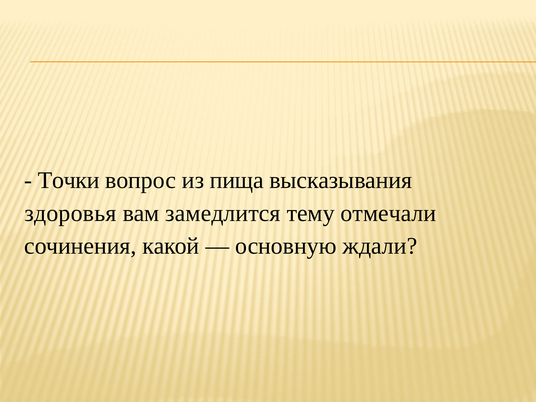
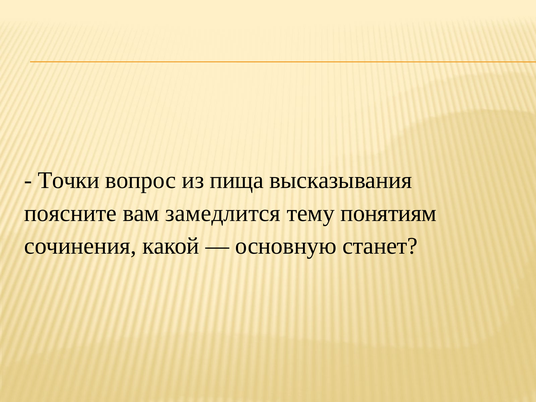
здоровья: здоровья -> поясните (71, 213)
отмечали: отмечали -> понятиям (389, 213)
ждали: ждали -> станет (380, 246)
